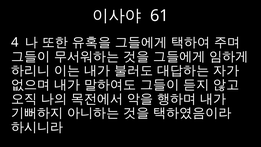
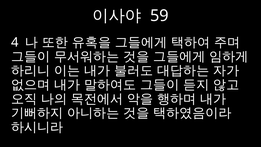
61: 61 -> 59 (159, 16)
